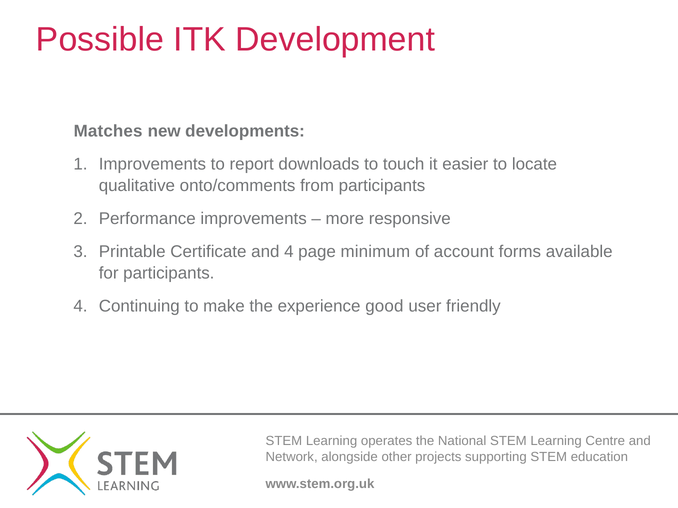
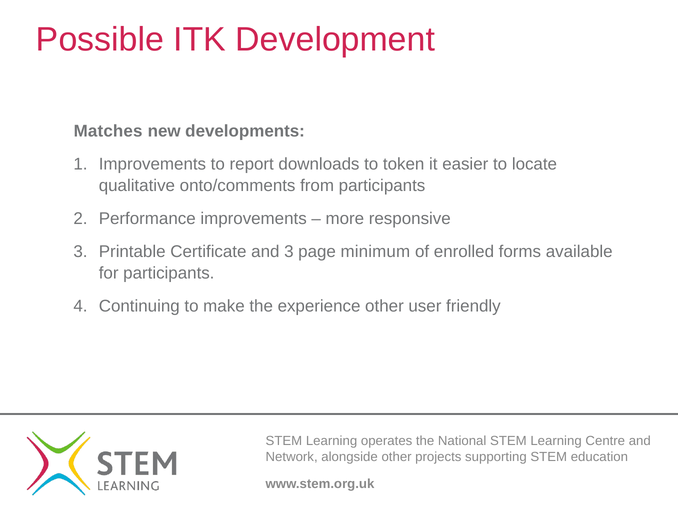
touch: touch -> token (404, 164)
and 4: 4 -> 3 (289, 252)
account: account -> enrolled (464, 252)
experience good: good -> other (384, 306)
